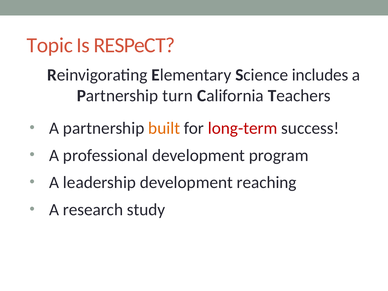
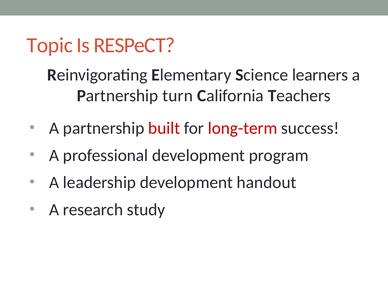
includes: includes -> learners (320, 75)
built colour: orange -> red (164, 128)
reaching: reaching -> handout (267, 183)
